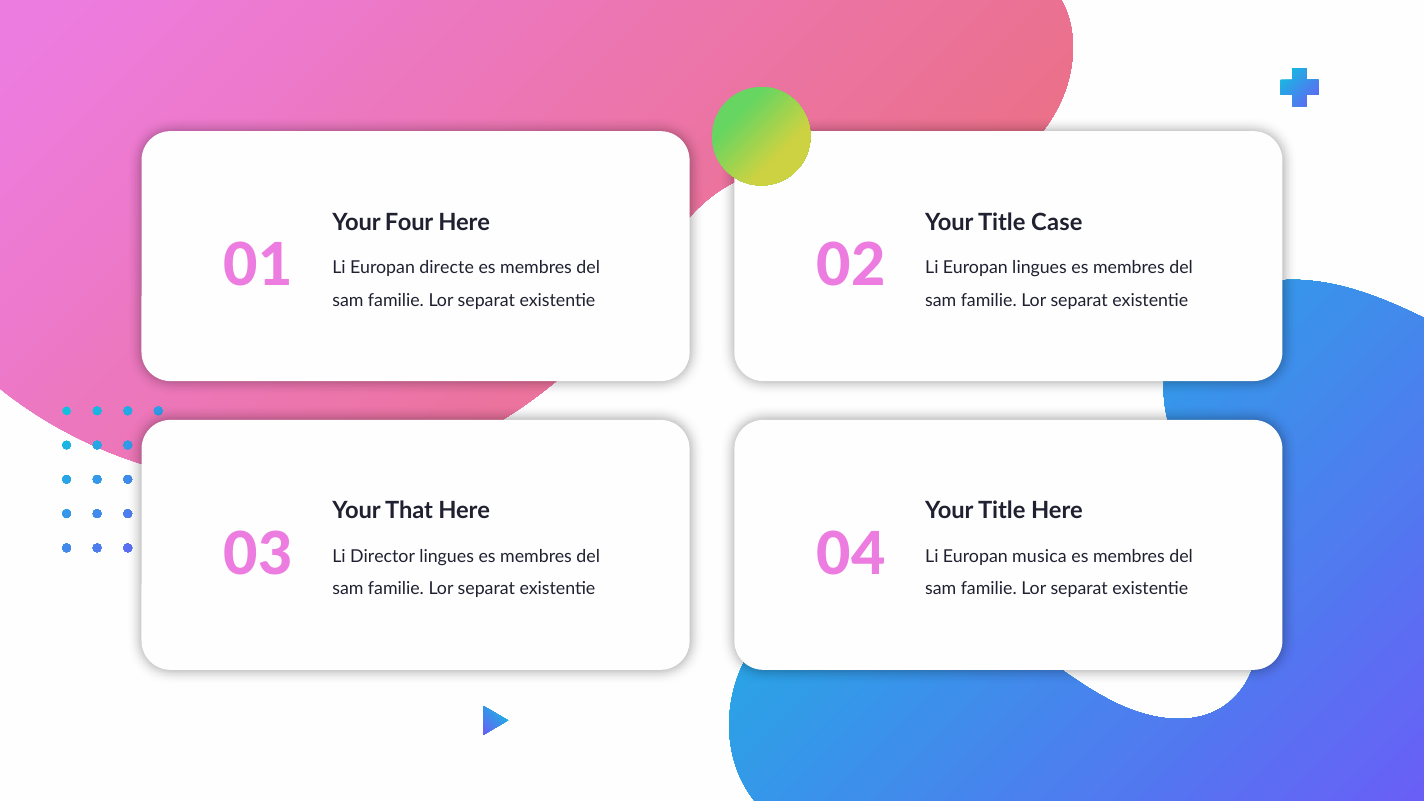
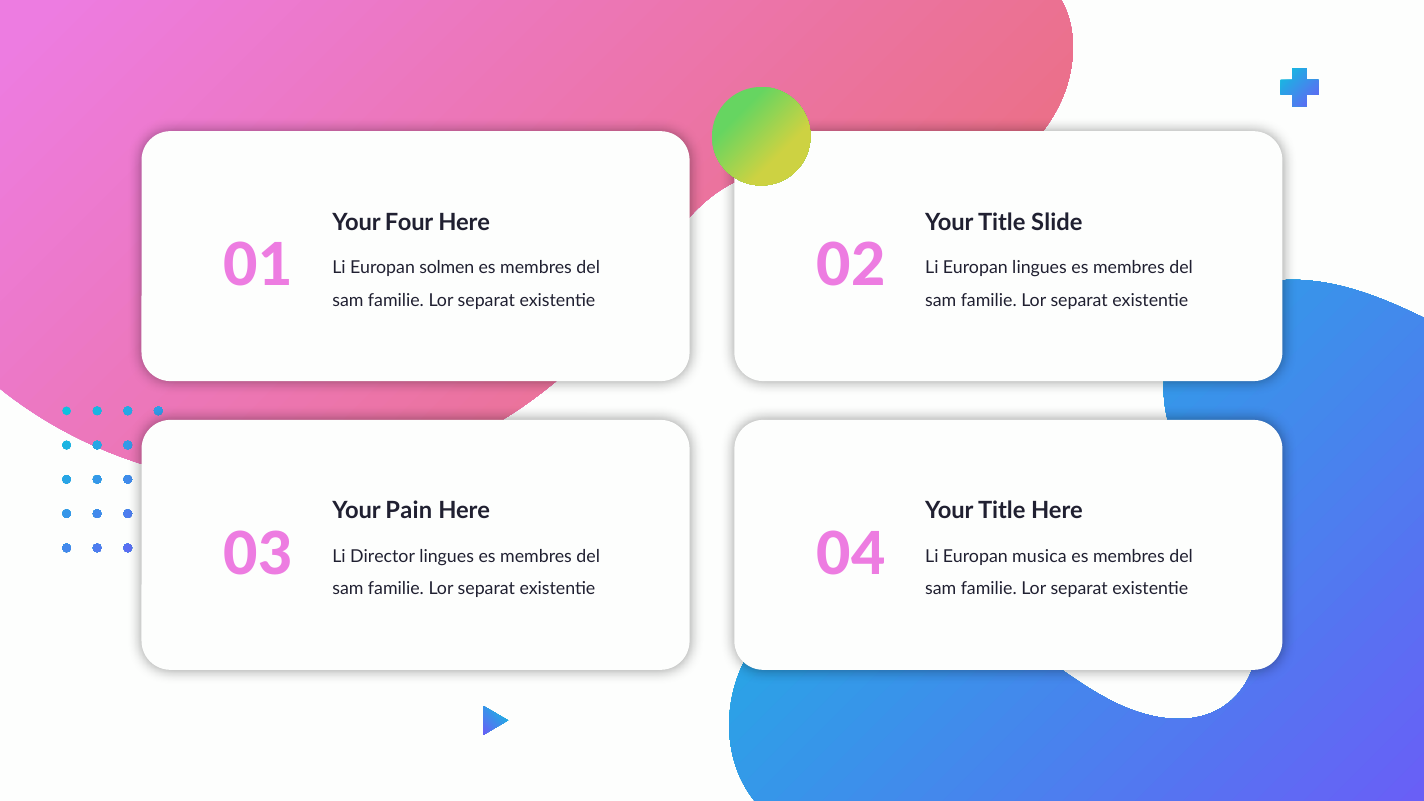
Case: Case -> Slide (1057, 222)
directe: directe -> solmen (447, 268)
That: That -> Pain (409, 511)
